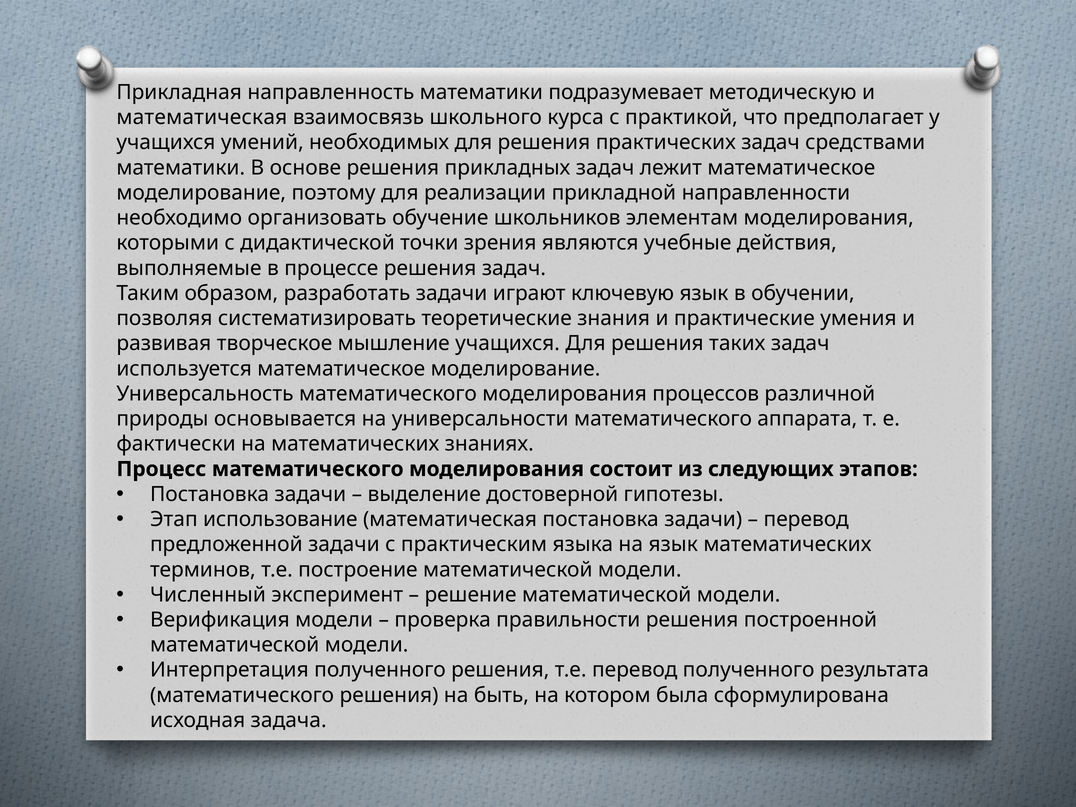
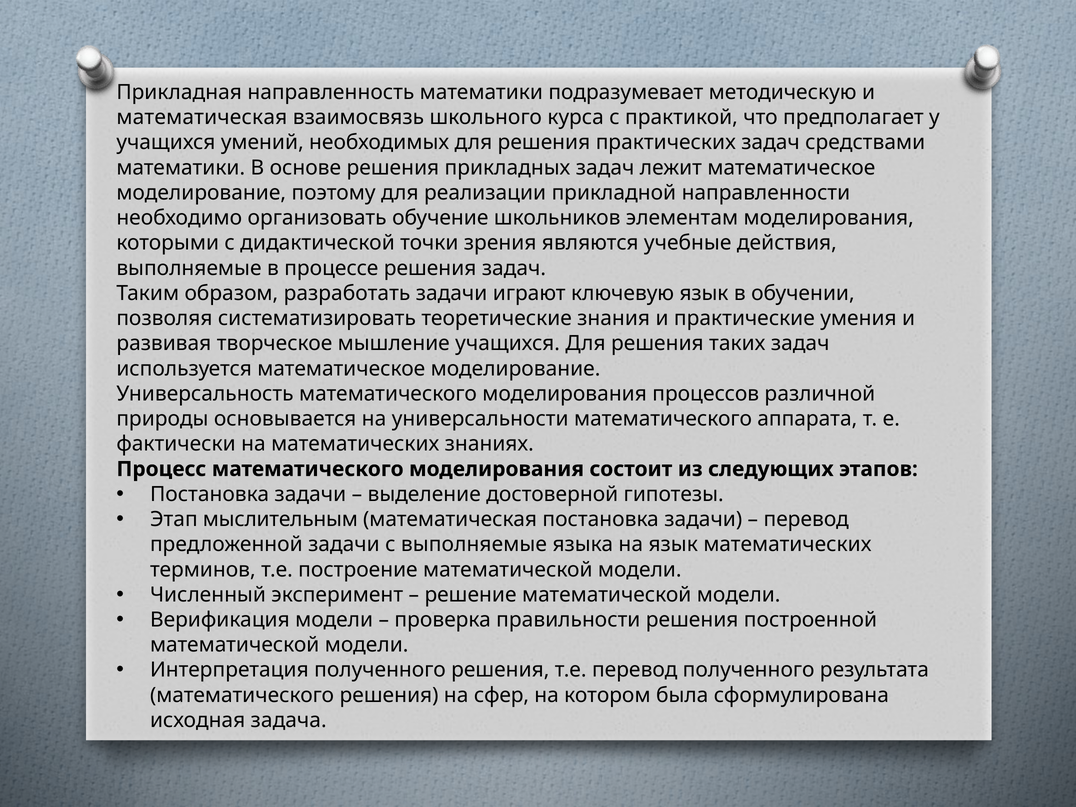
использование: использование -> мыслительным (280, 519)
с практическим: практическим -> выполняемые (474, 544)
быть: быть -> сфер (501, 695)
